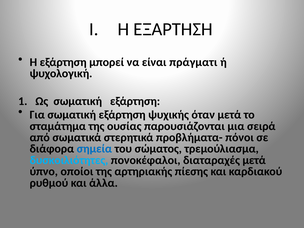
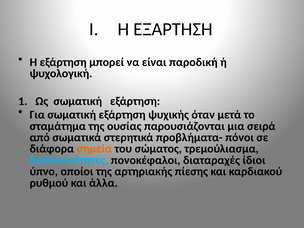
πράγματι: πράγματι -> παροδική (193, 62)
σημεία colour: blue -> orange (94, 149)
διαταραχές μετά: μετά -> ίδιοι (254, 160)
